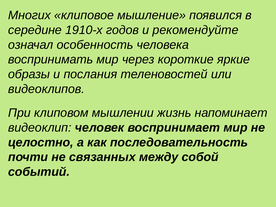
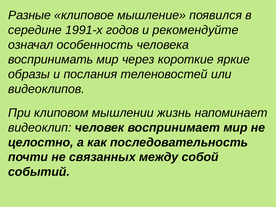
Многих: Многих -> Разные (30, 15)
1910-х: 1910-х -> 1991-х (84, 30)
